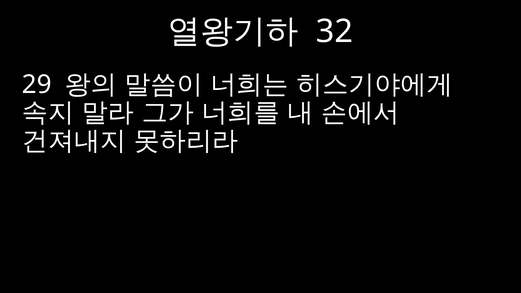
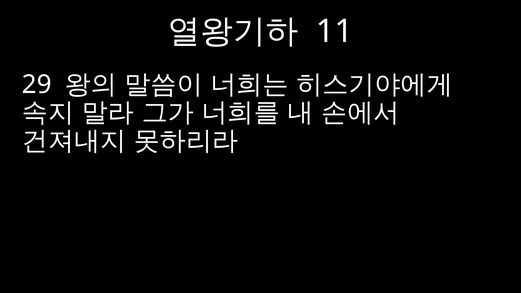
32: 32 -> 11 (334, 31)
